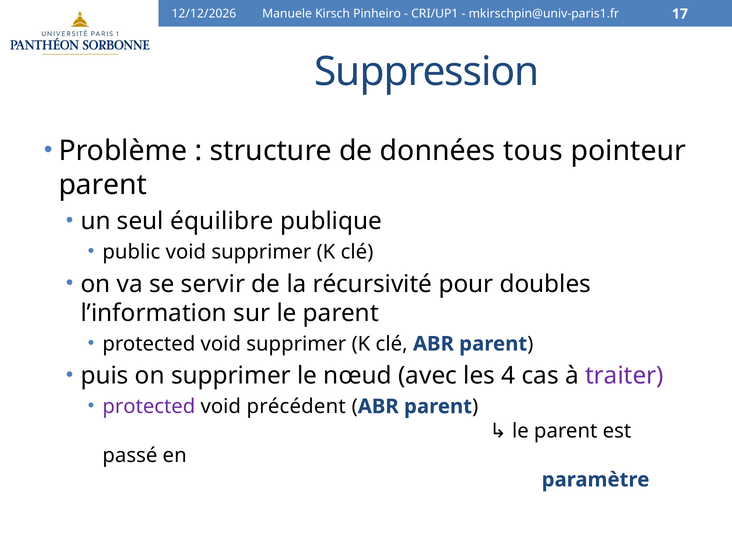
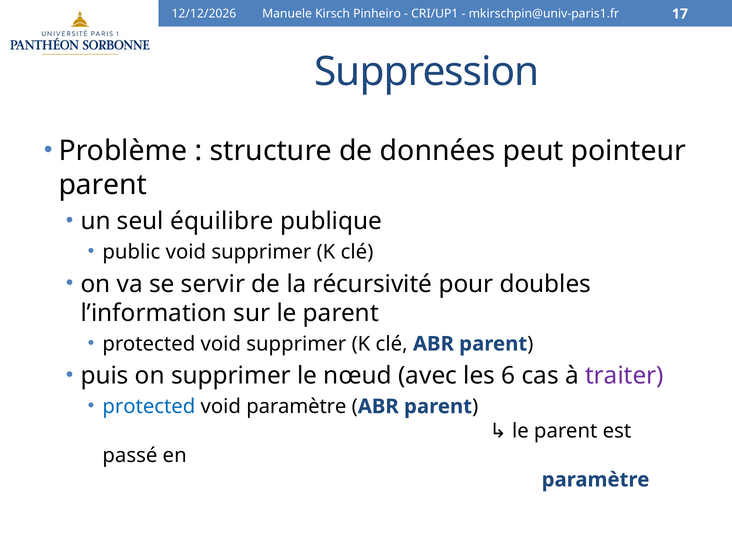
tous: tous -> peut (533, 151)
4: 4 -> 6 (508, 376)
protected colour: purple -> blue (149, 406)
void précédent: précédent -> paramètre (296, 406)
